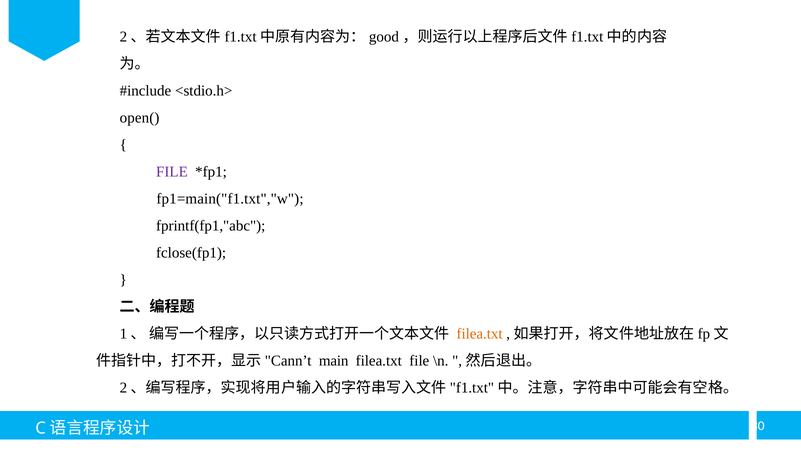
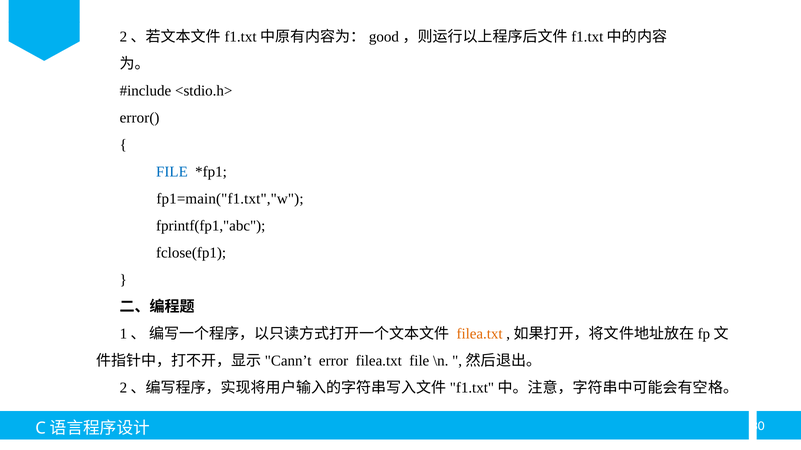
open(: open( -> error( (140, 118)
FILE colour: purple -> blue (172, 172)
main: main -> error (334, 361)
